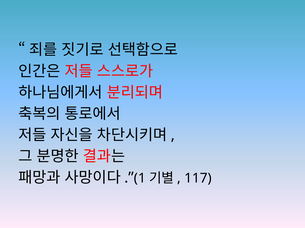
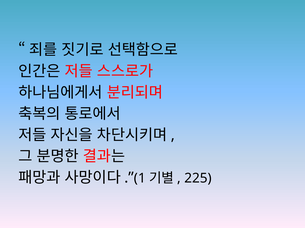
117: 117 -> 225 (198, 179)
